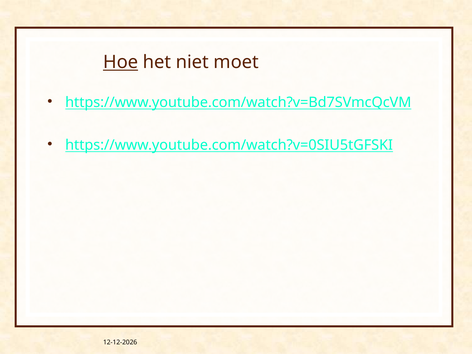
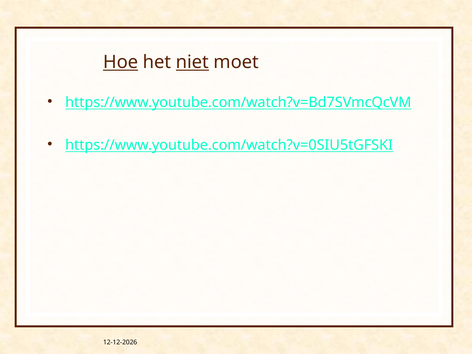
niet underline: none -> present (192, 62)
